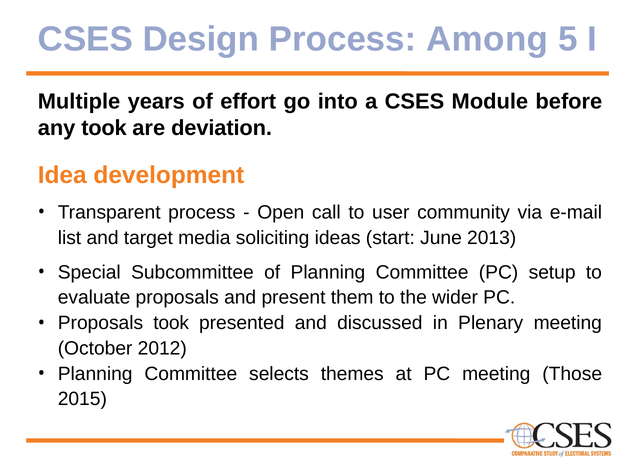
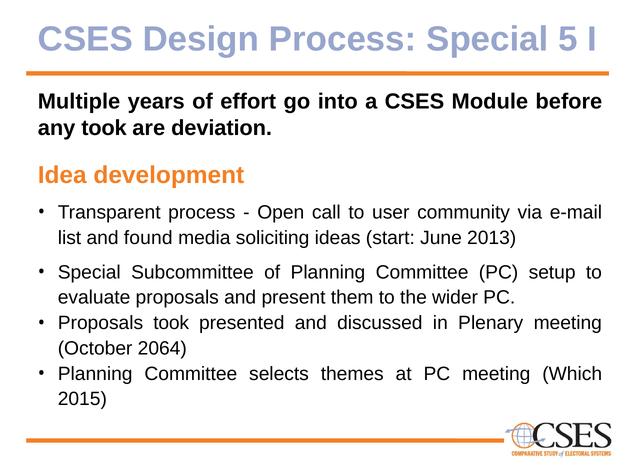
Process Among: Among -> Special (487, 39)
target: target -> found (148, 238)
2012: 2012 -> 2064 (162, 349)
Those: Those -> Which (572, 374)
